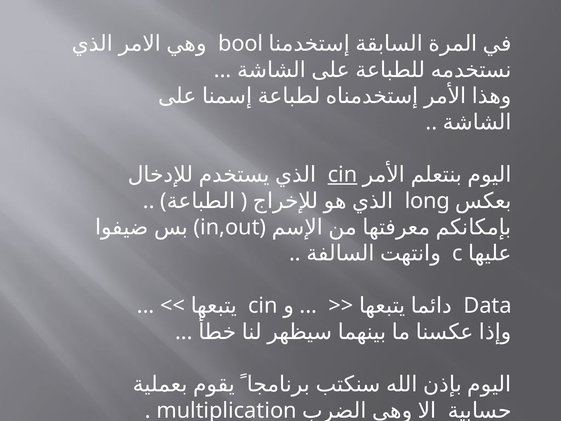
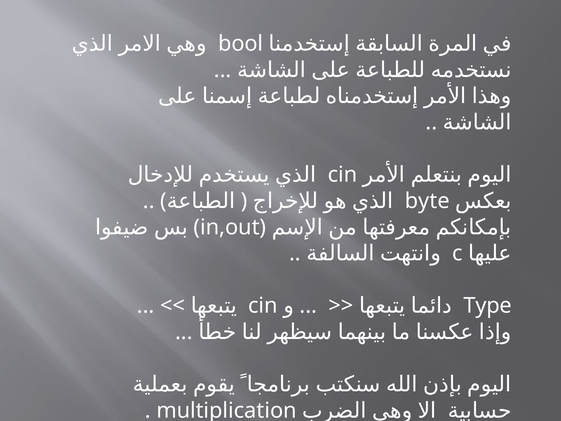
cin underline: present -> none (343, 175)
long: long -> byte (427, 201)
Data: Data -> Type (488, 306)
